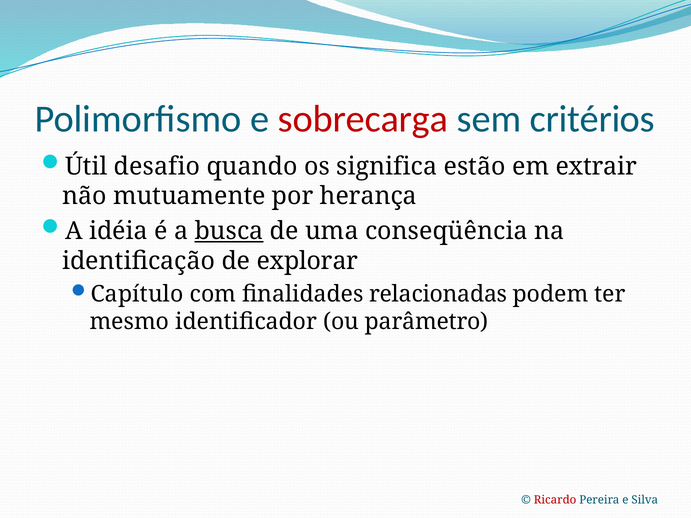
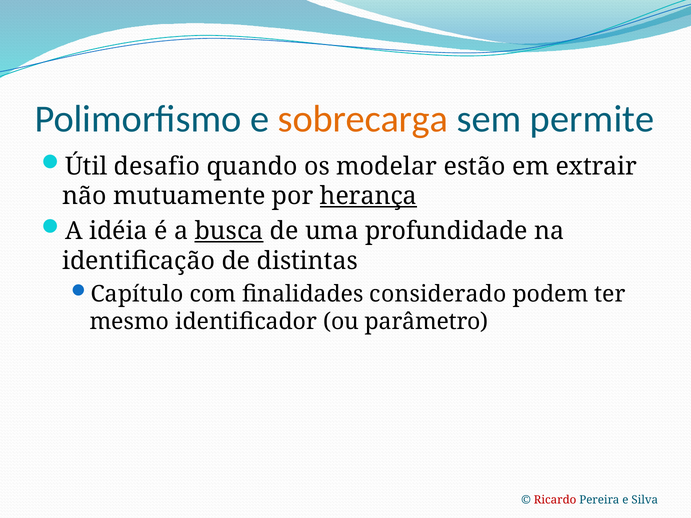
sobrecarga colour: red -> orange (363, 119)
critérios: critérios -> permite (592, 119)
significa: significa -> modelar (387, 166)
herança underline: none -> present (368, 196)
conseqüência: conseqüência -> profundidade (446, 231)
explorar: explorar -> distintas (307, 261)
relacionadas: relacionadas -> considerado (438, 294)
